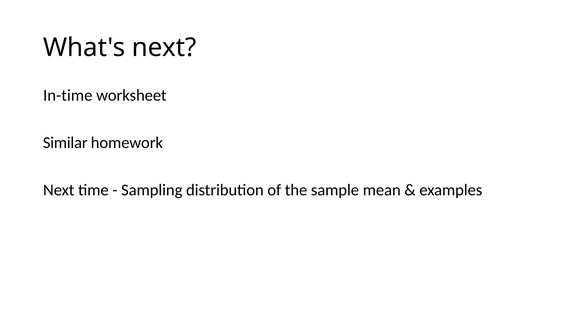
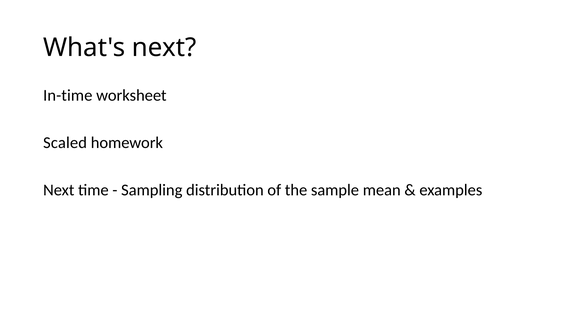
Similar: Similar -> Scaled (65, 143)
